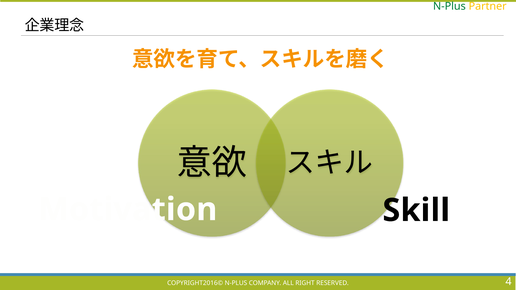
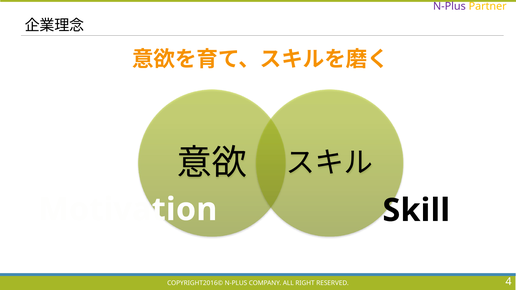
N-Plus colour: green -> purple (449, 6)
